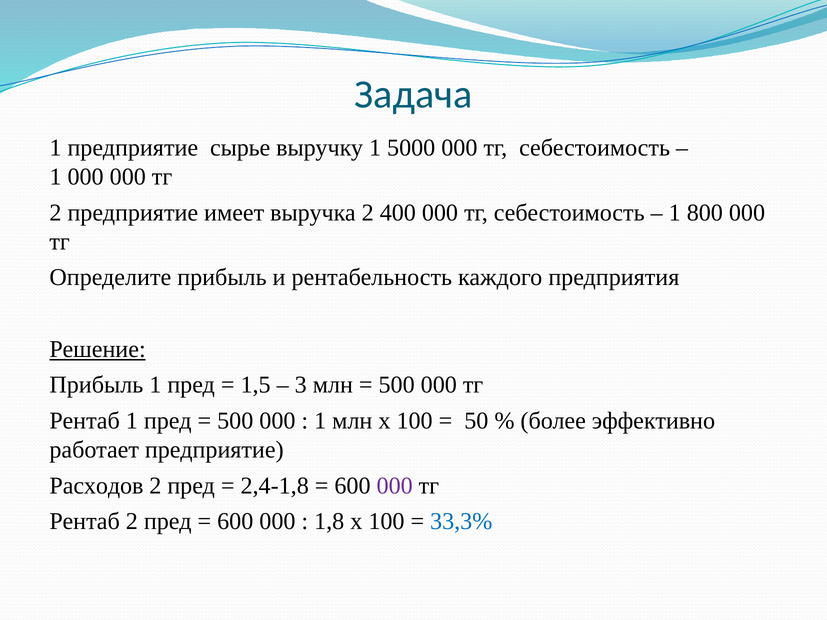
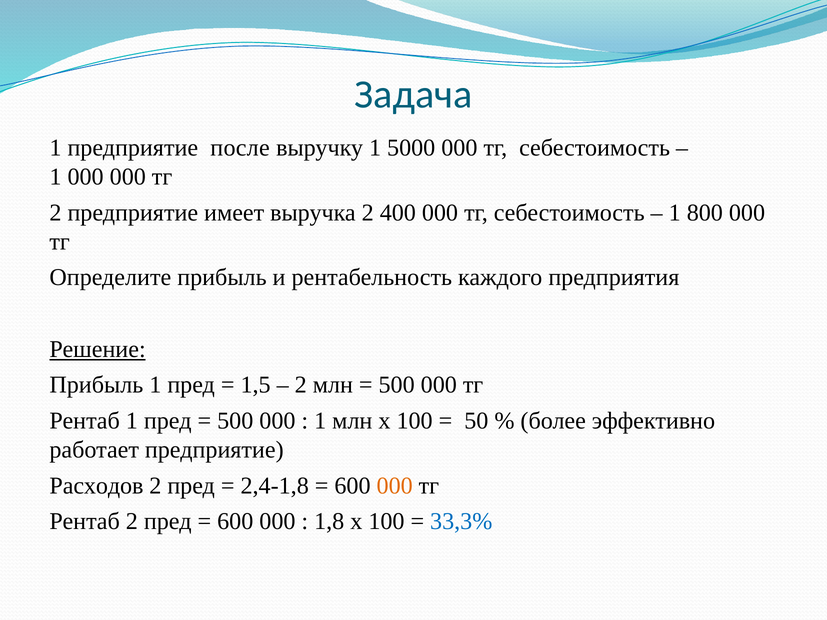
сырье: сырье -> после (240, 148)
3: 3 -> 2 (301, 385)
000 colour: purple -> orange (395, 486)
